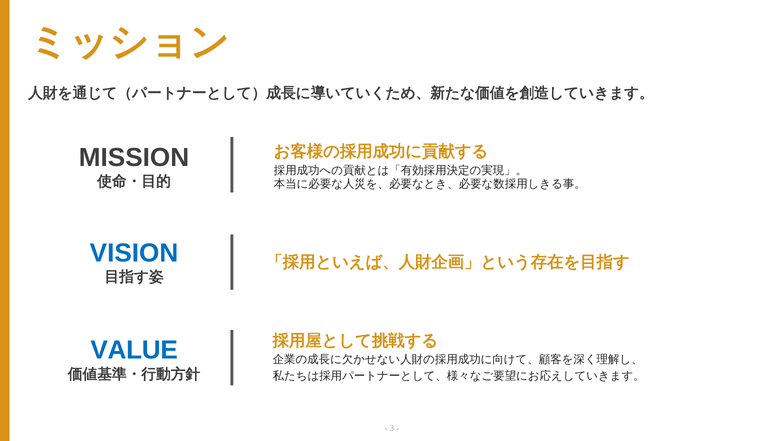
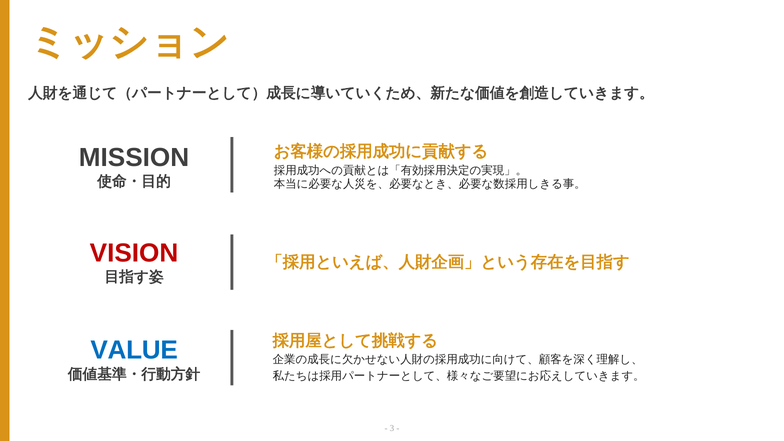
VISION colour: blue -> red (134, 253)
